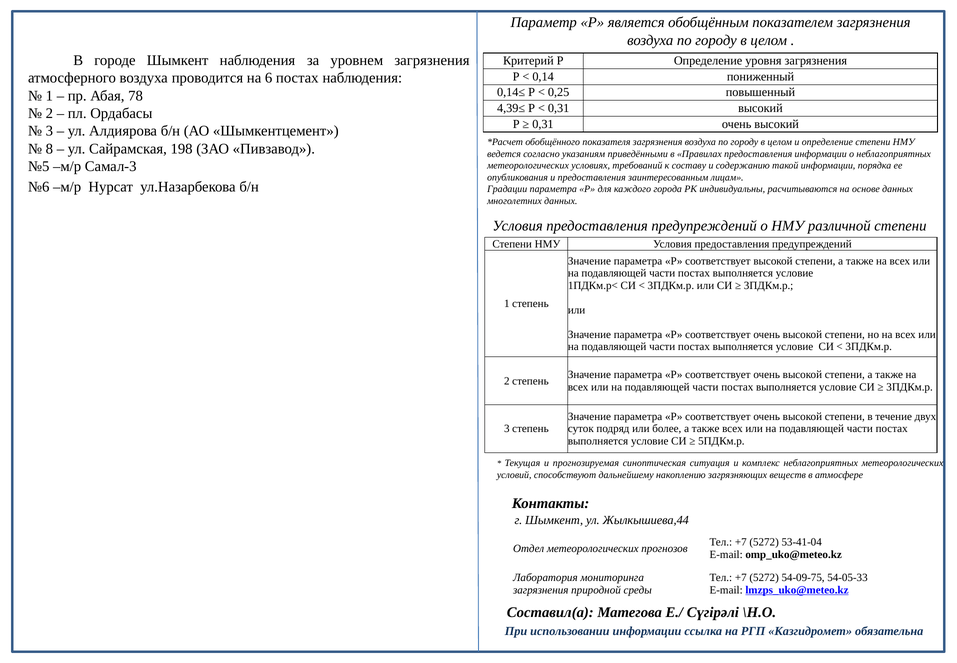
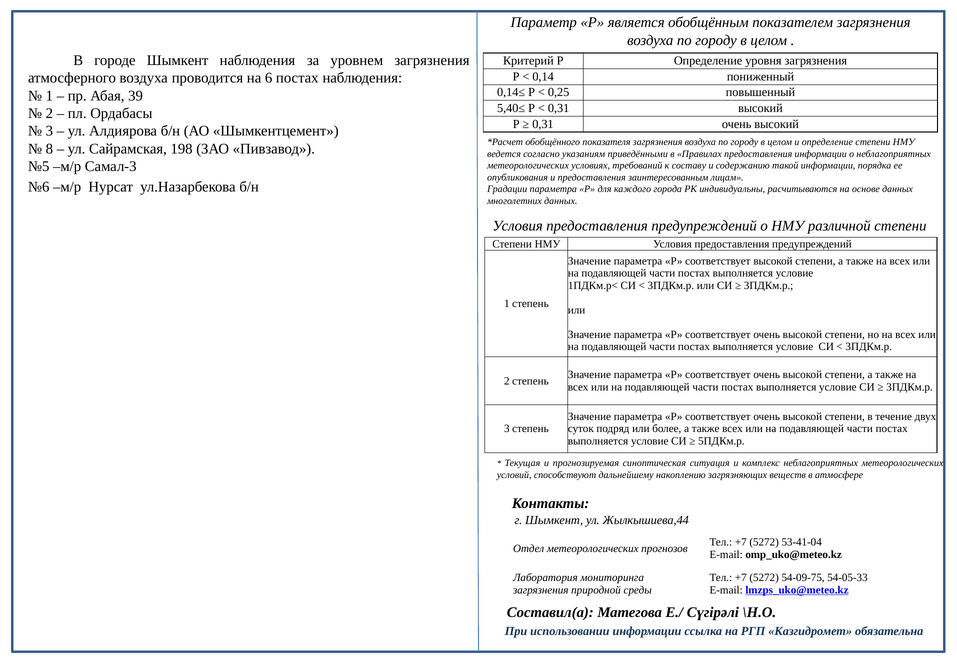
78: 78 -> 39 (136, 96)
4,39≤: 4,39≤ -> 5,40≤ (511, 108)
